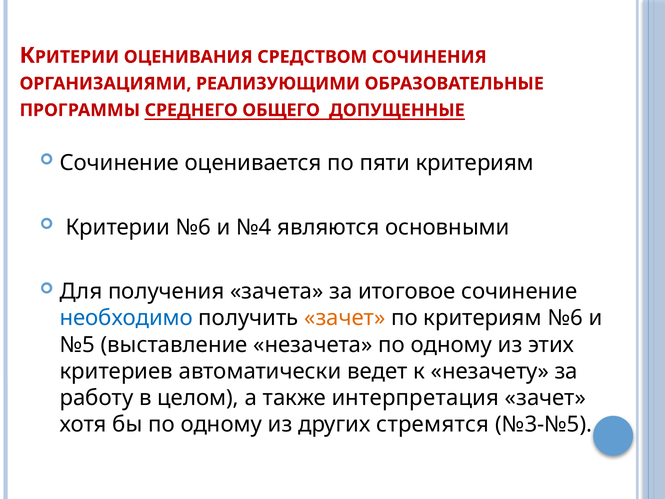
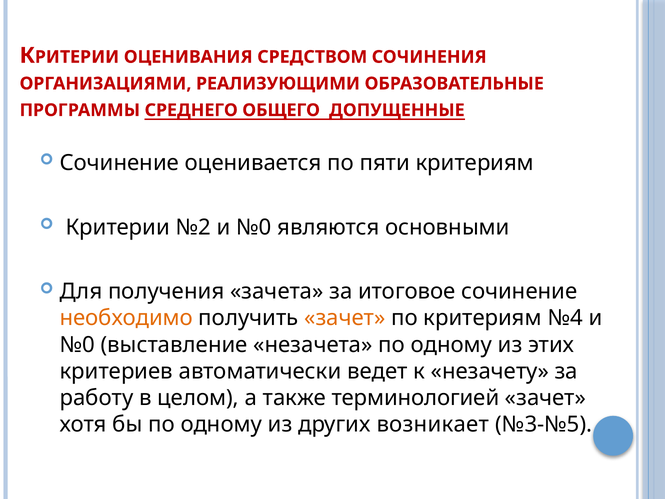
Критерии №6: №6 -> №2 (193, 227)
№4: №4 -> №0 (254, 227)
необходимо colour: blue -> orange (126, 318)
критериям №6: №6 -> №4 (565, 318)
№5: №5 -> №0 (77, 345)
интерпретация: интерпретация -> терминологией (415, 398)
стремятся: стремятся -> возникает (433, 424)
